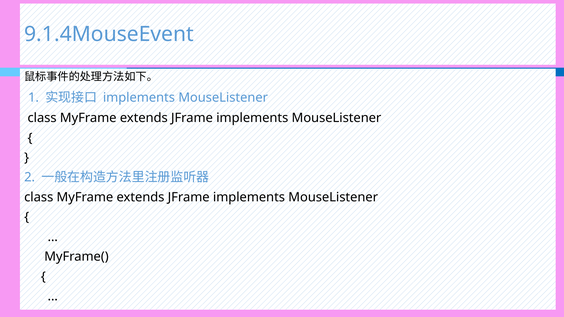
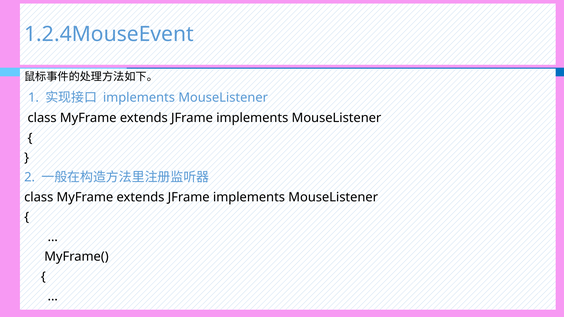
9.1.4MouseEvent: 9.1.4MouseEvent -> 1.2.4MouseEvent (109, 34)
